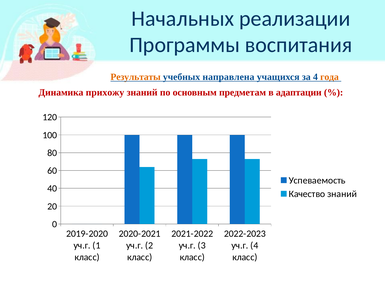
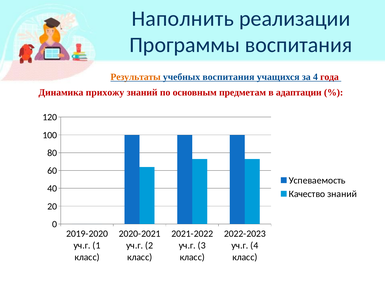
Начальных: Начальных -> Наполнить (183, 19)
учебных направлена: направлена -> воспитания (228, 77)
года colour: orange -> red (329, 77)
